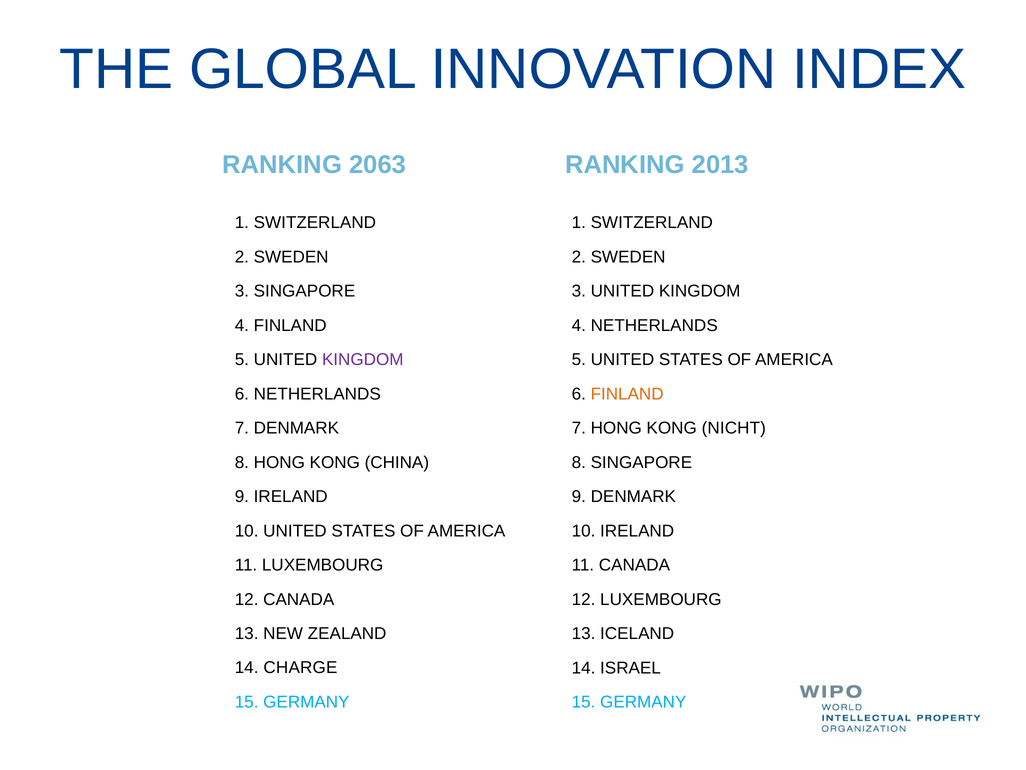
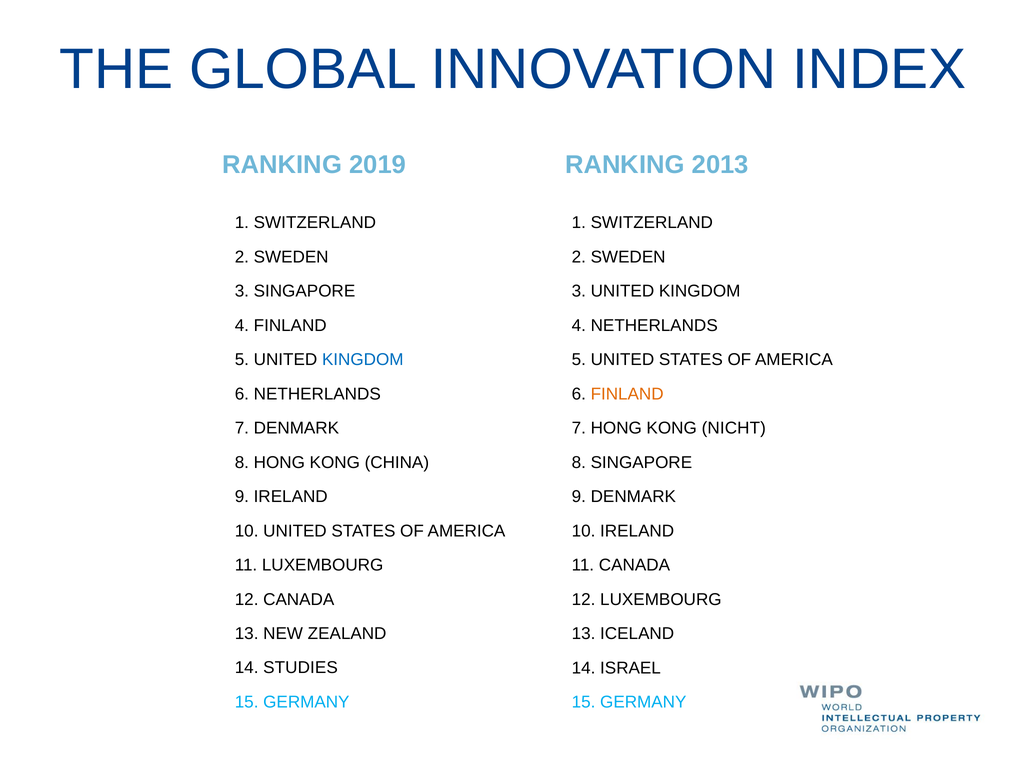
2063: 2063 -> 2019 (378, 165)
KINGDOM colour: purple -> blue (363, 359)
CHARGE: CHARGE -> STUDIES (300, 667)
